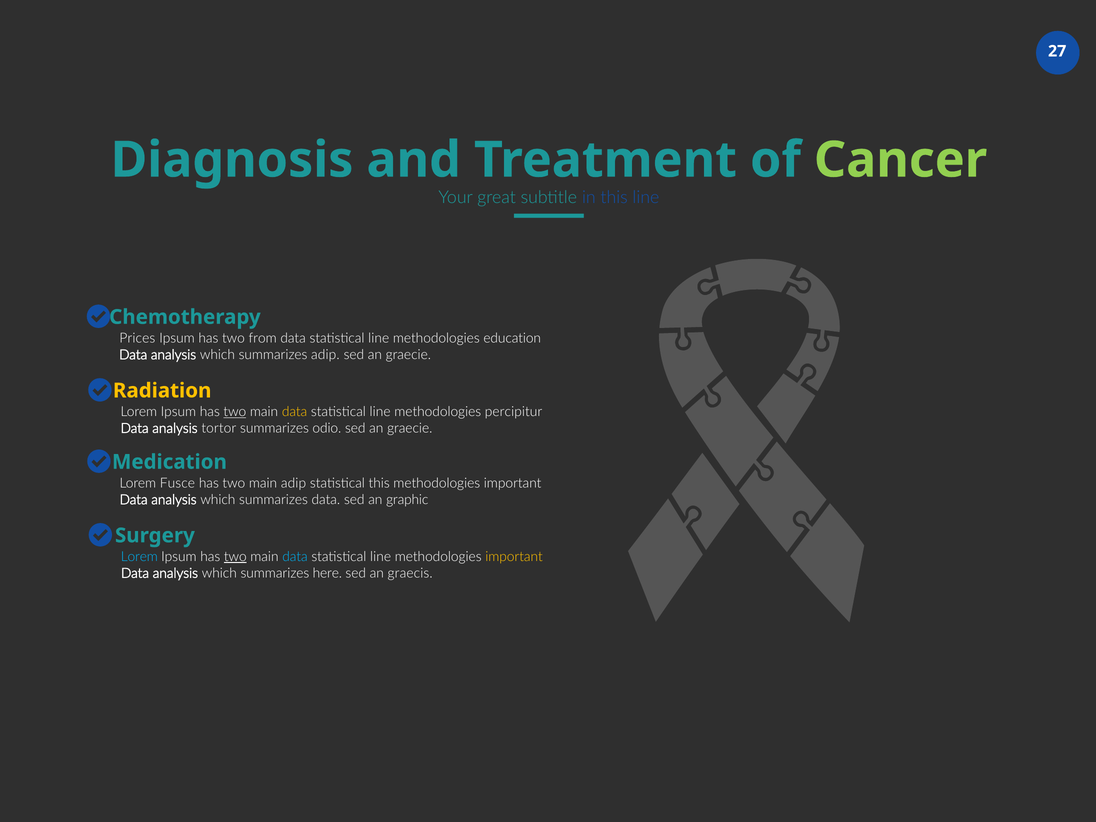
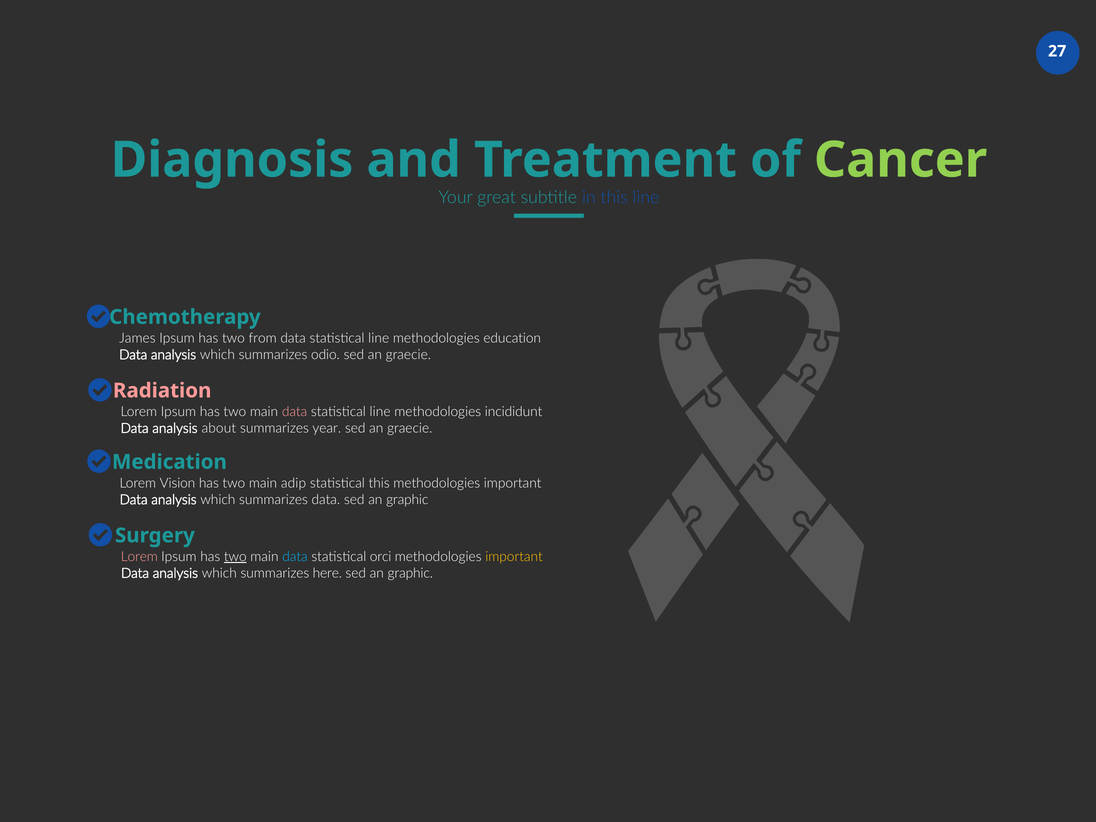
Prices: Prices -> James (137, 338)
summarizes adip: adip -> odio (325, 355)
Radiation colour: yellow -> pink (162, 391)
two underline: present -> none (235, 412)
data colour: yellow -> pink (295, 412)
percipitur: percipitur -> incididunt (514, 412)
tortor: tortor -> about (219, 428)
odio: odio -> year (327, 428)
Fusce: Fusce -> Vision (177, 483)
Lorem colour: light blue -> pink (139, 557)
line: line -> orci (381, 557)
graecis: graecis -> graphic (410, 573)
